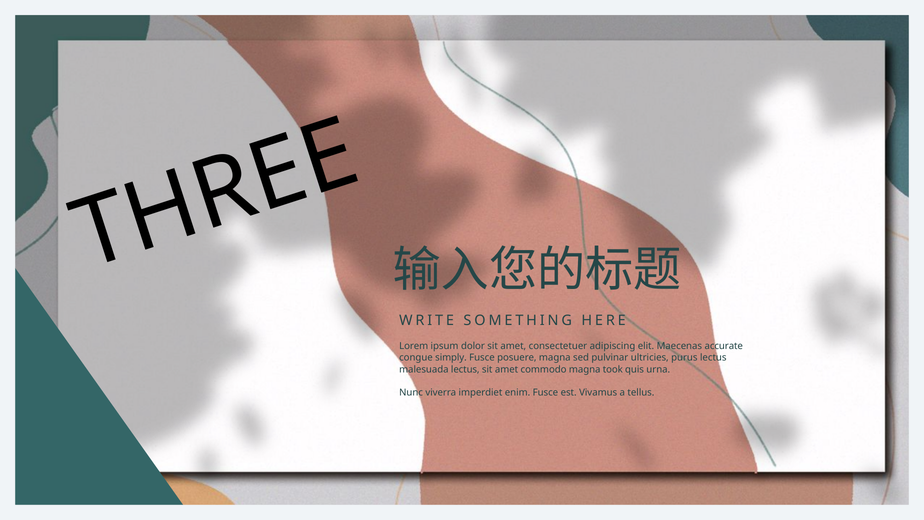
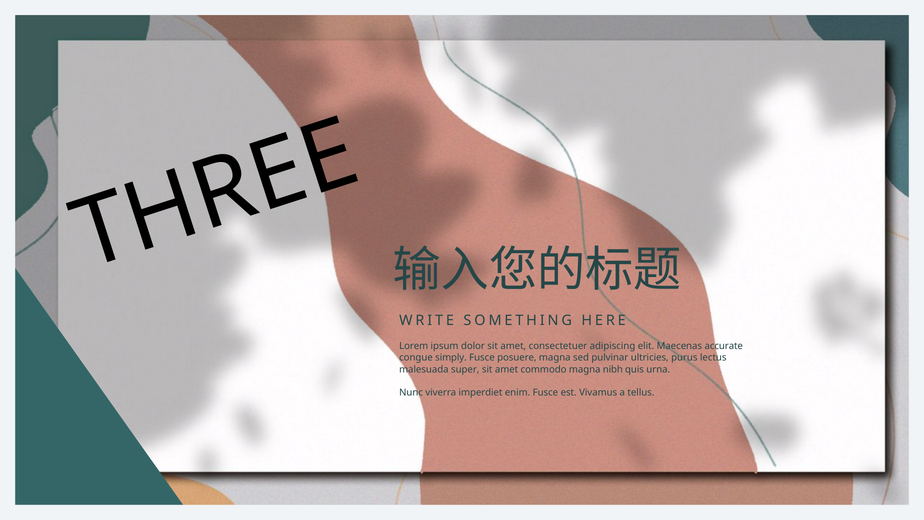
malesuada lectus: lectus -> super (465, 369)
took: took -> nibh (613, 369)
